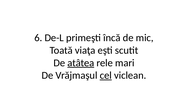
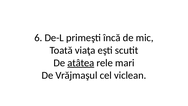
cel underline: present -> none (106, 75)
